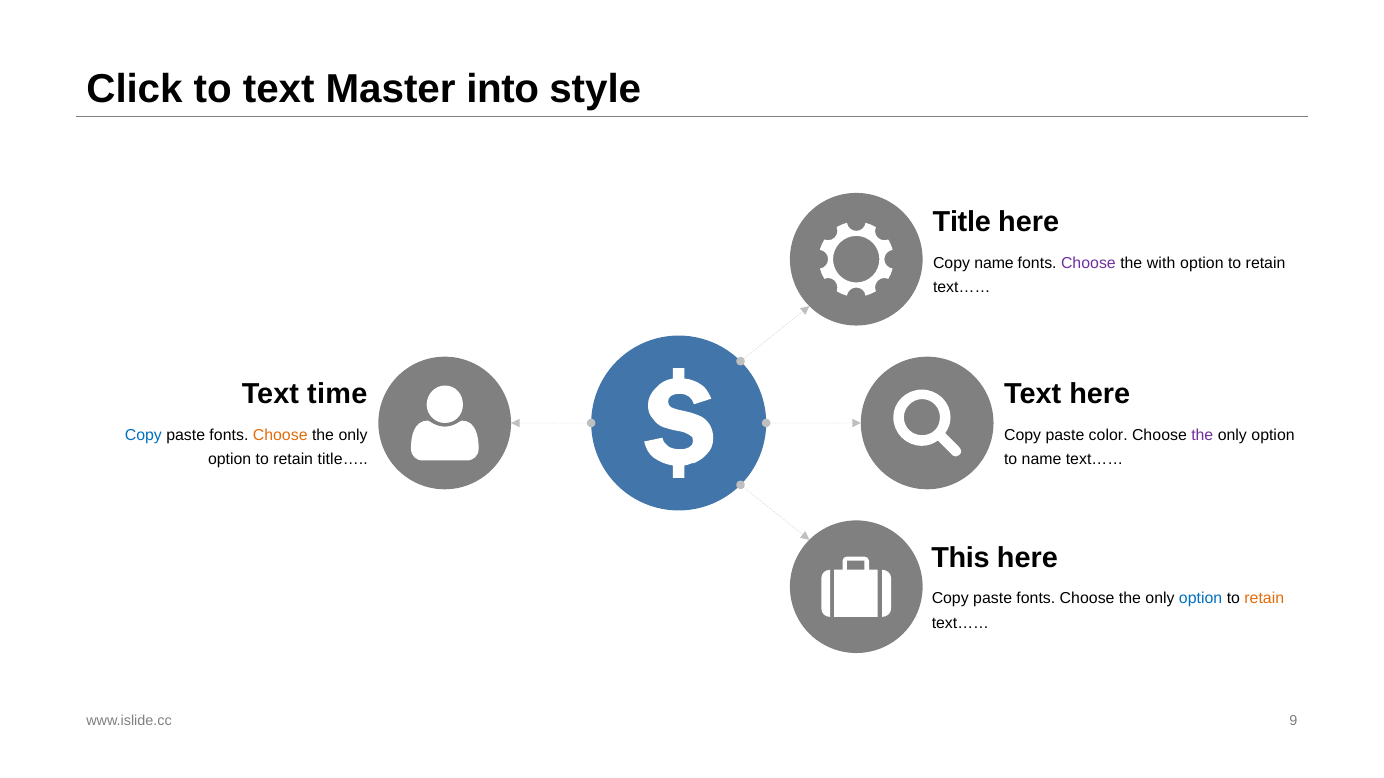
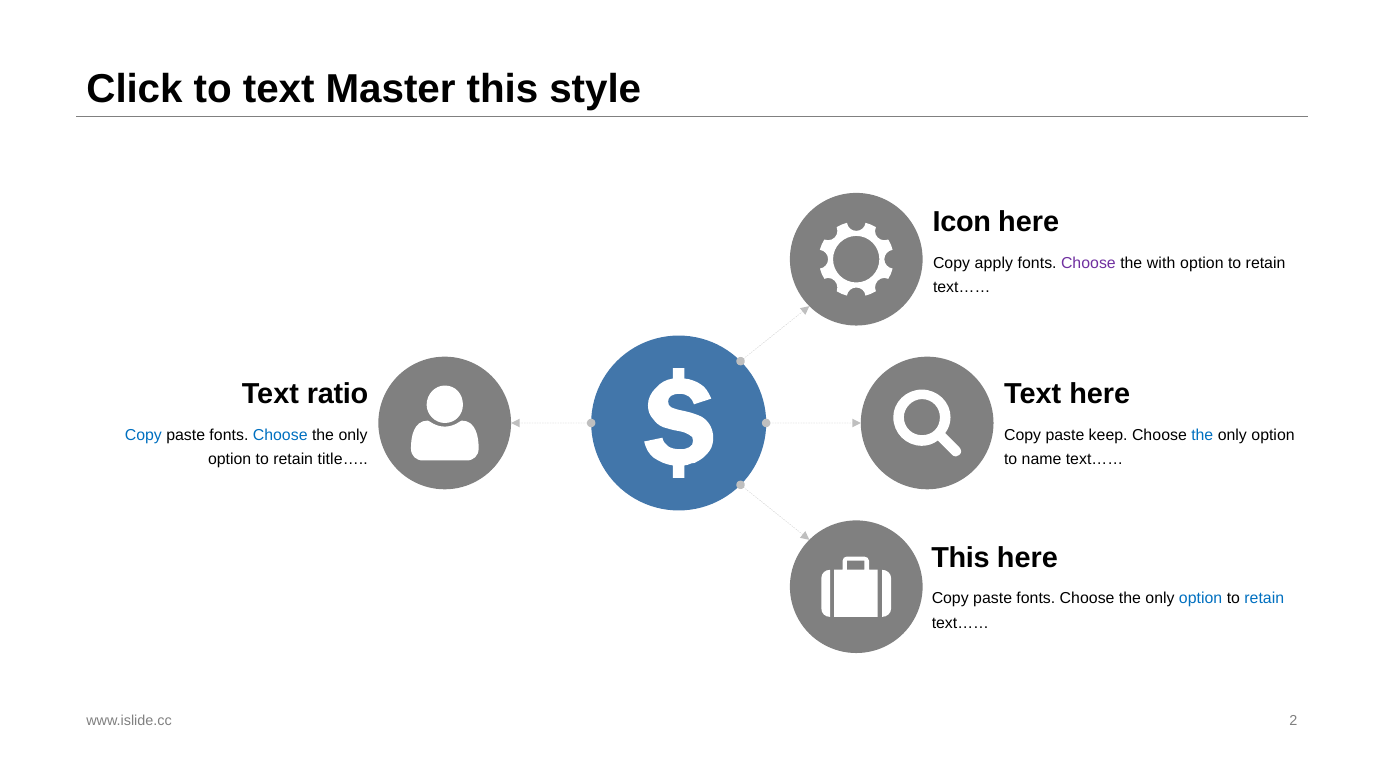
Master into: into -> this (502, 89)
Title: Title -> Icon (962, 222)
Copy name: name -> apply (994, 263)
time: time -> ratio (338, 394)
Choose colour: orange -> blue (280, 435)
color: color -> keep (1108, 435)
the colour: purple -> blue (1202, 435)
retain colour: orange -> blue (1264, 599)
9: 9 -> 2 (1293, 721)
